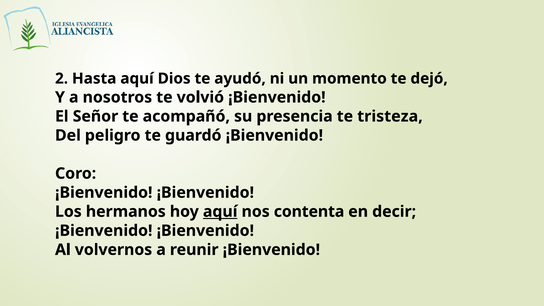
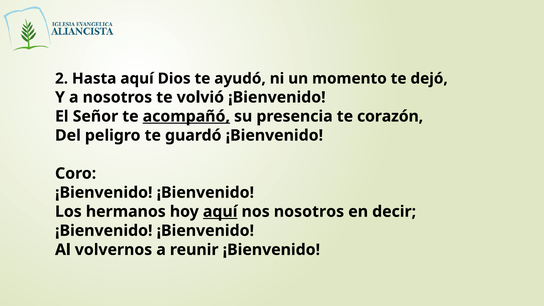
acompañó underline: none -> present (186, 116)
tristeza: tristeza -> corazón (390, 116)
nos contenta: contenta -> nosotros (309, 212)
